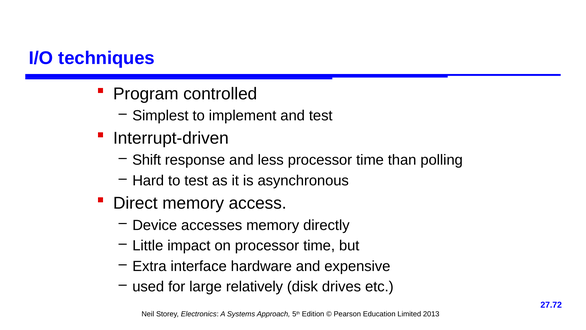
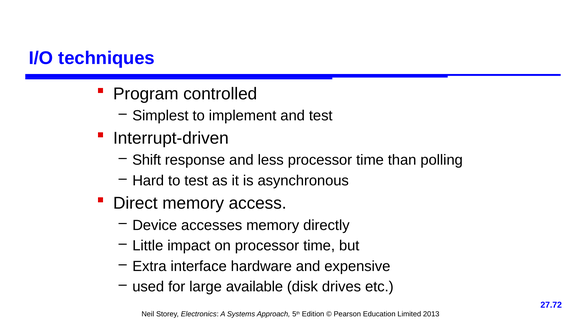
relatively: relatively -> available (254, 286)
